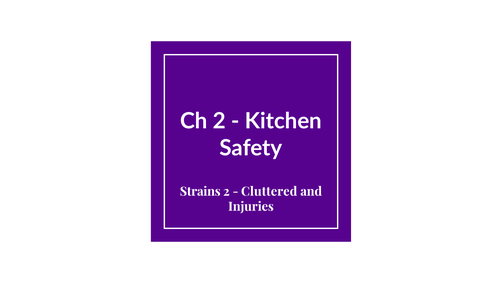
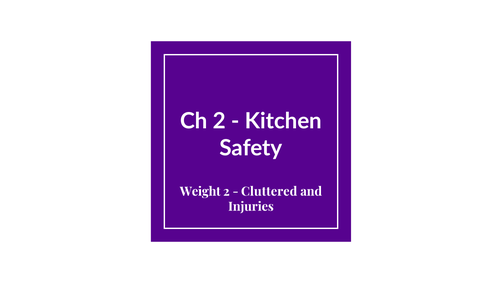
Strains: Strains -> Weight (200, 191)
